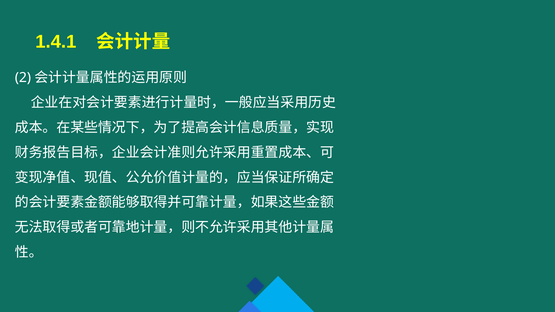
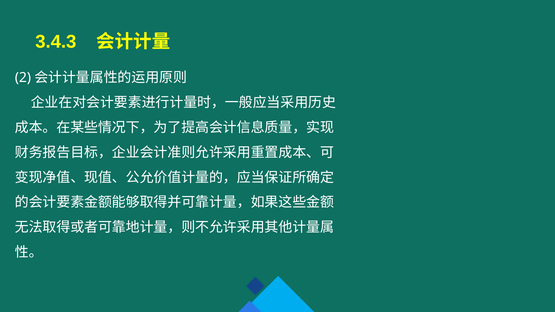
1.4.1: 1.4.1 -> 3.4.3 (56, 42)
